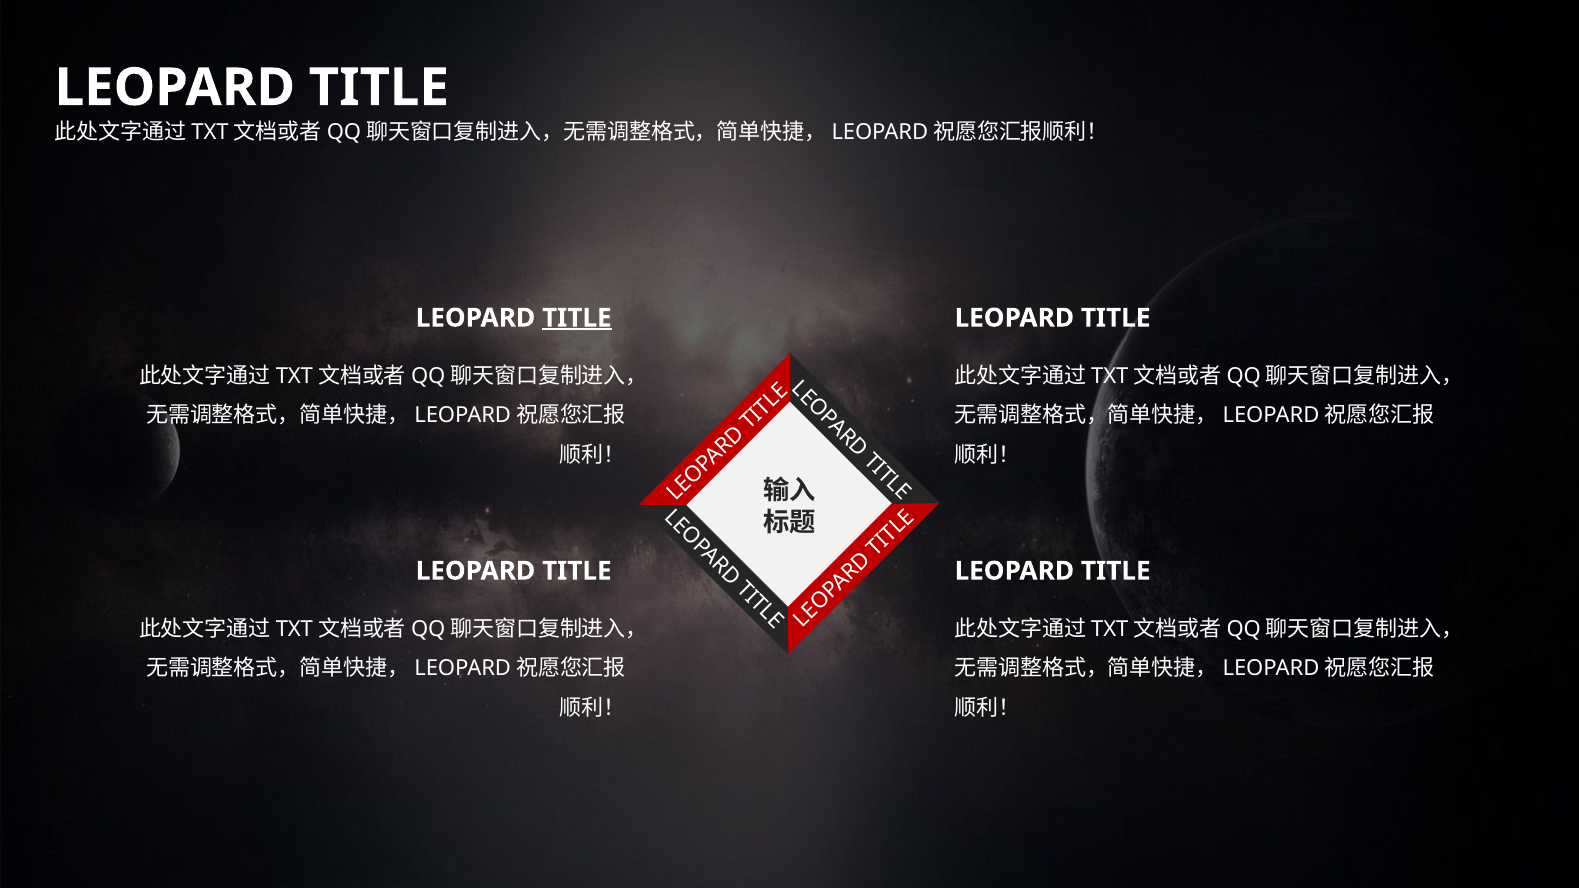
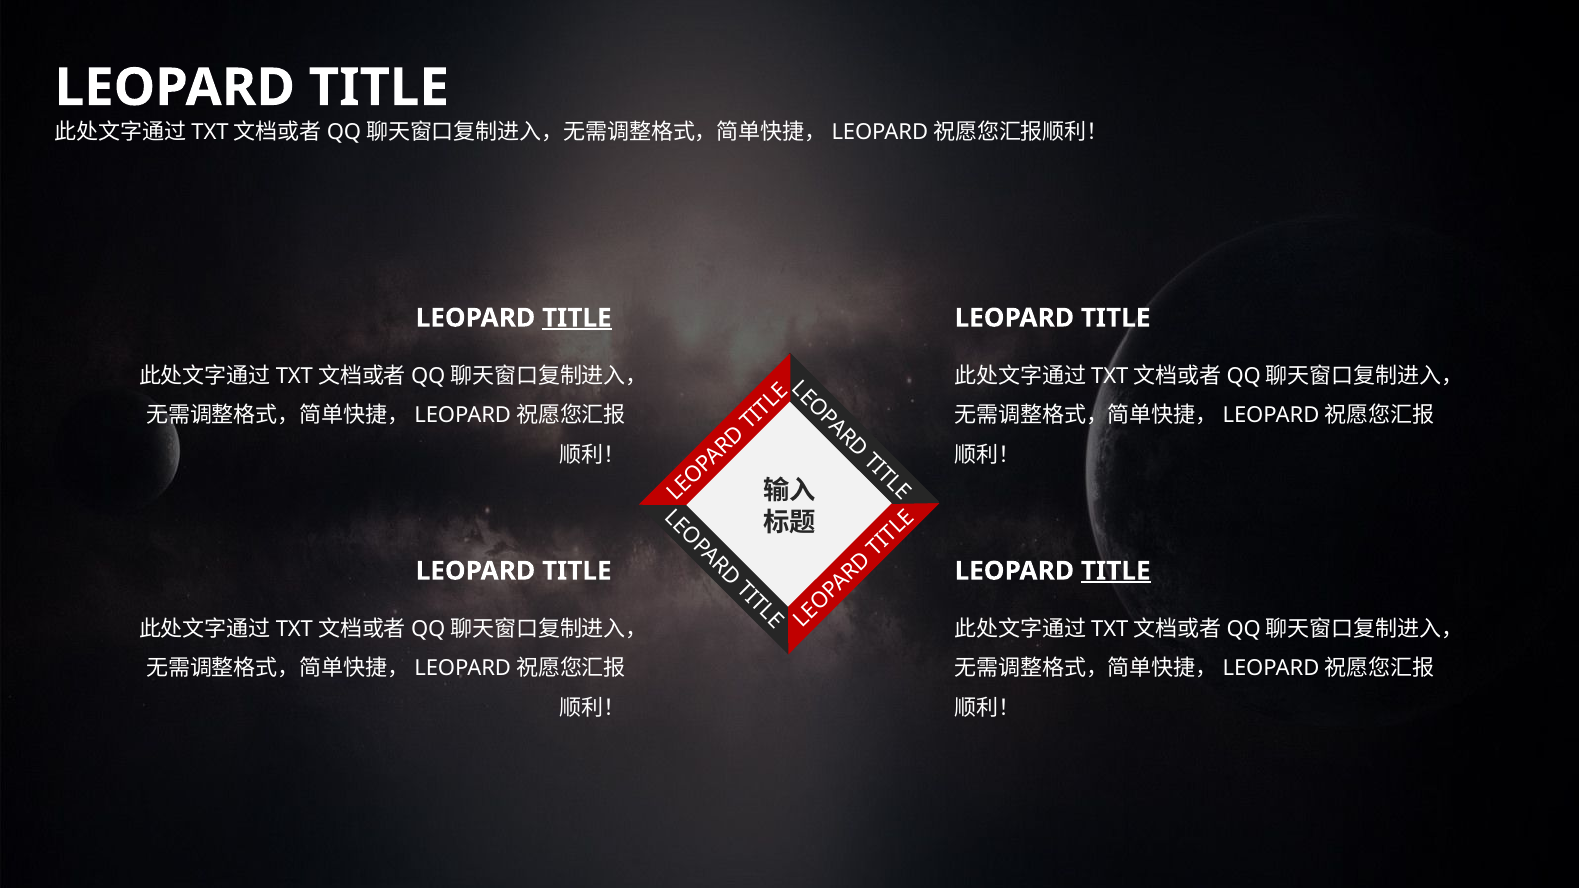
TITLE underline: none -> present (1116, 571)
